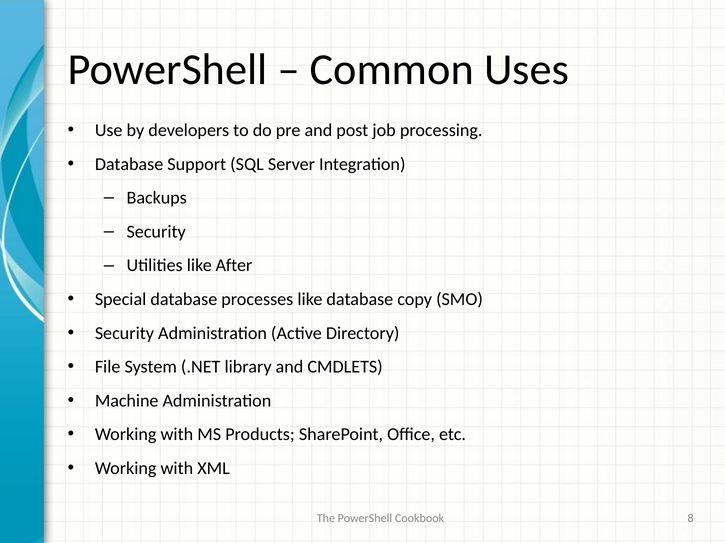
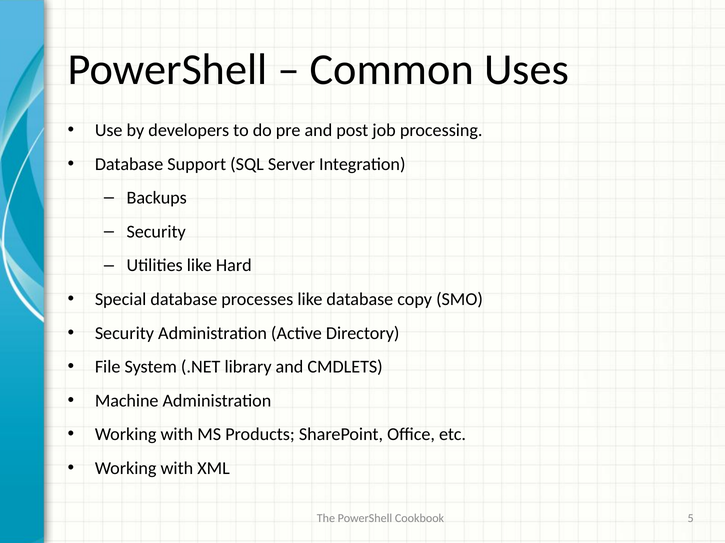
After: After -> Hard (234, 266)
8: 8 -> 5 (691, 519)
